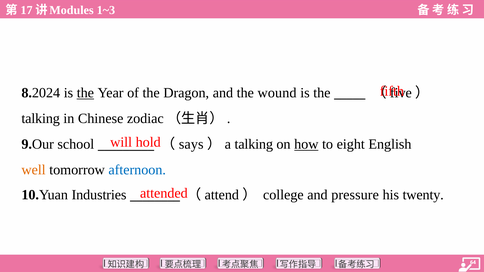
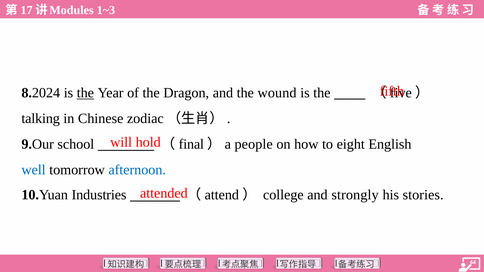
says: says -> final (191, 144)
talking: talking -> people (254, 144)
how underline: present -> none (306, 144)
well colour: orange -> blue (34, 170)
pressure: pressure -> strongly (355, 195)
twenty: twenty -> stories (423, 195)
